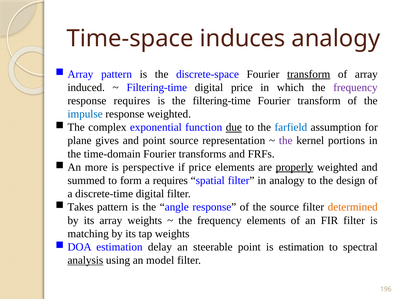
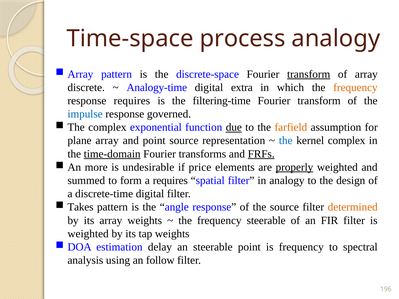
induces: induces -> process (243, 39)
induced: induced -> discrete (86, 87)
Filtering-time: Filtering-time -> Analogy-time (157, 87)
digital price: price -> extra (242, 87)
frequency colour: purple -> orange (355, 87)
response weighted: weighted -> governed (169, 114)
farfield colour: blue -> orange (291, 127)
plane gives: gives -> array (107, 141)
the colour: purple -> blue (286, 141)
kernel portions: portions -> complex (347, 141)
time-domain underline: none -> present (112, 154)
FRFs underline: none -> present (261, 154)
perspective: perspective -> undesirable (148, 167)
frequency elements: elements -> steerable (266, 221)
matching: matching -> weighted (88, 234)
is estimation: estimation -> frequency (301, 247)
analysis underline: present -> none (85, 260)
model: model -> follow (160, 260)
